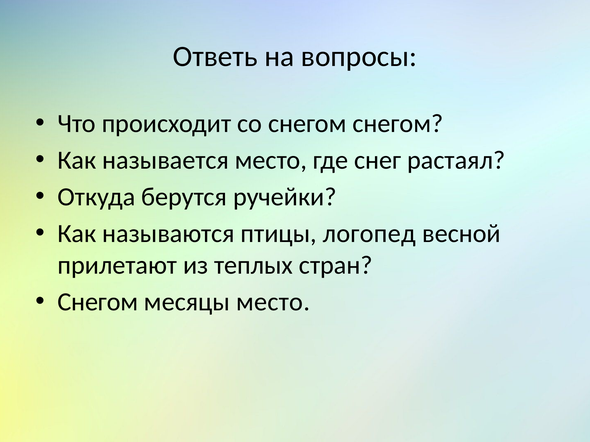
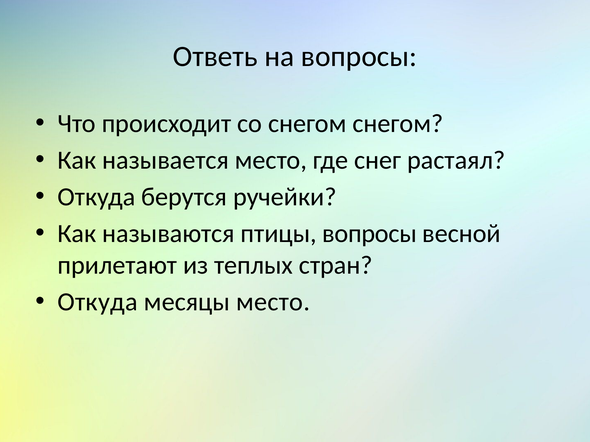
птицы логопед: логопед -> вопросы (370, 234)
Снегом: Снегом -> Откуда (98, 302)
